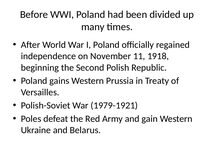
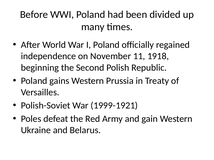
1979-1921: 1979-1921 -> 1999-1921 (114, 106)
